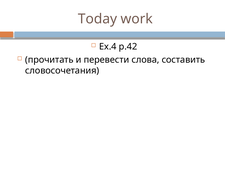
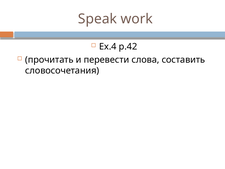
Today: Today -> Speak (97, 19)
